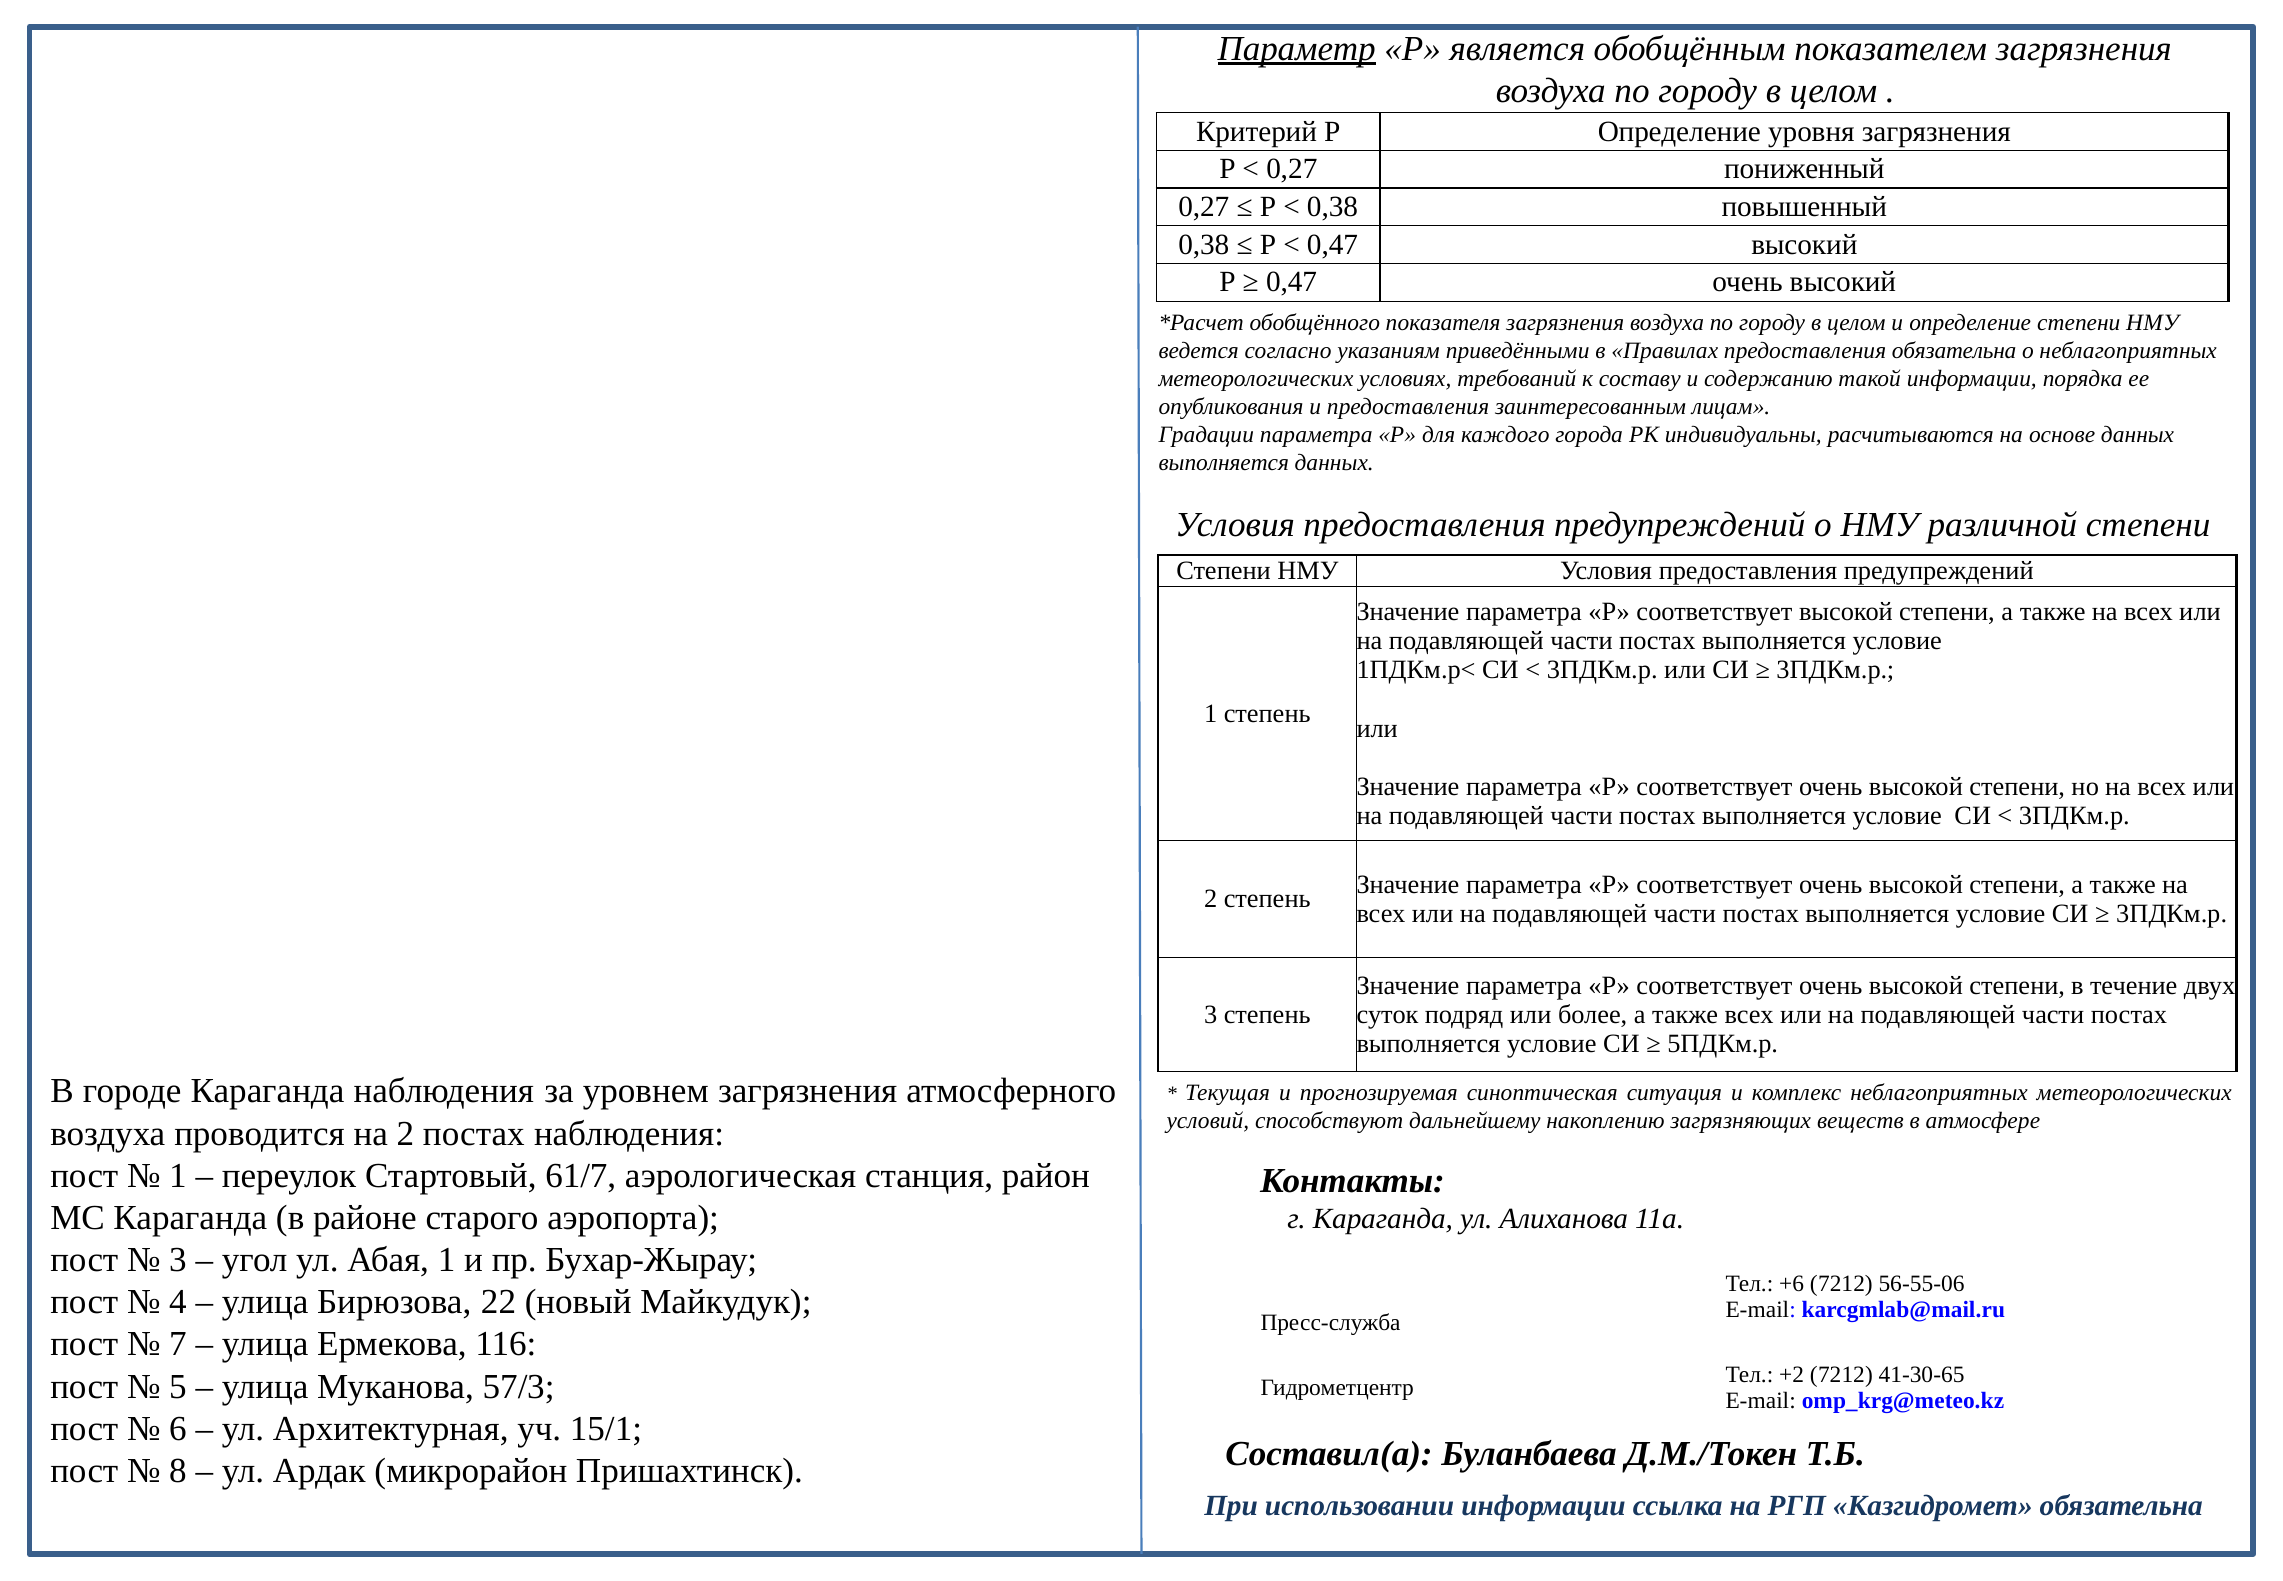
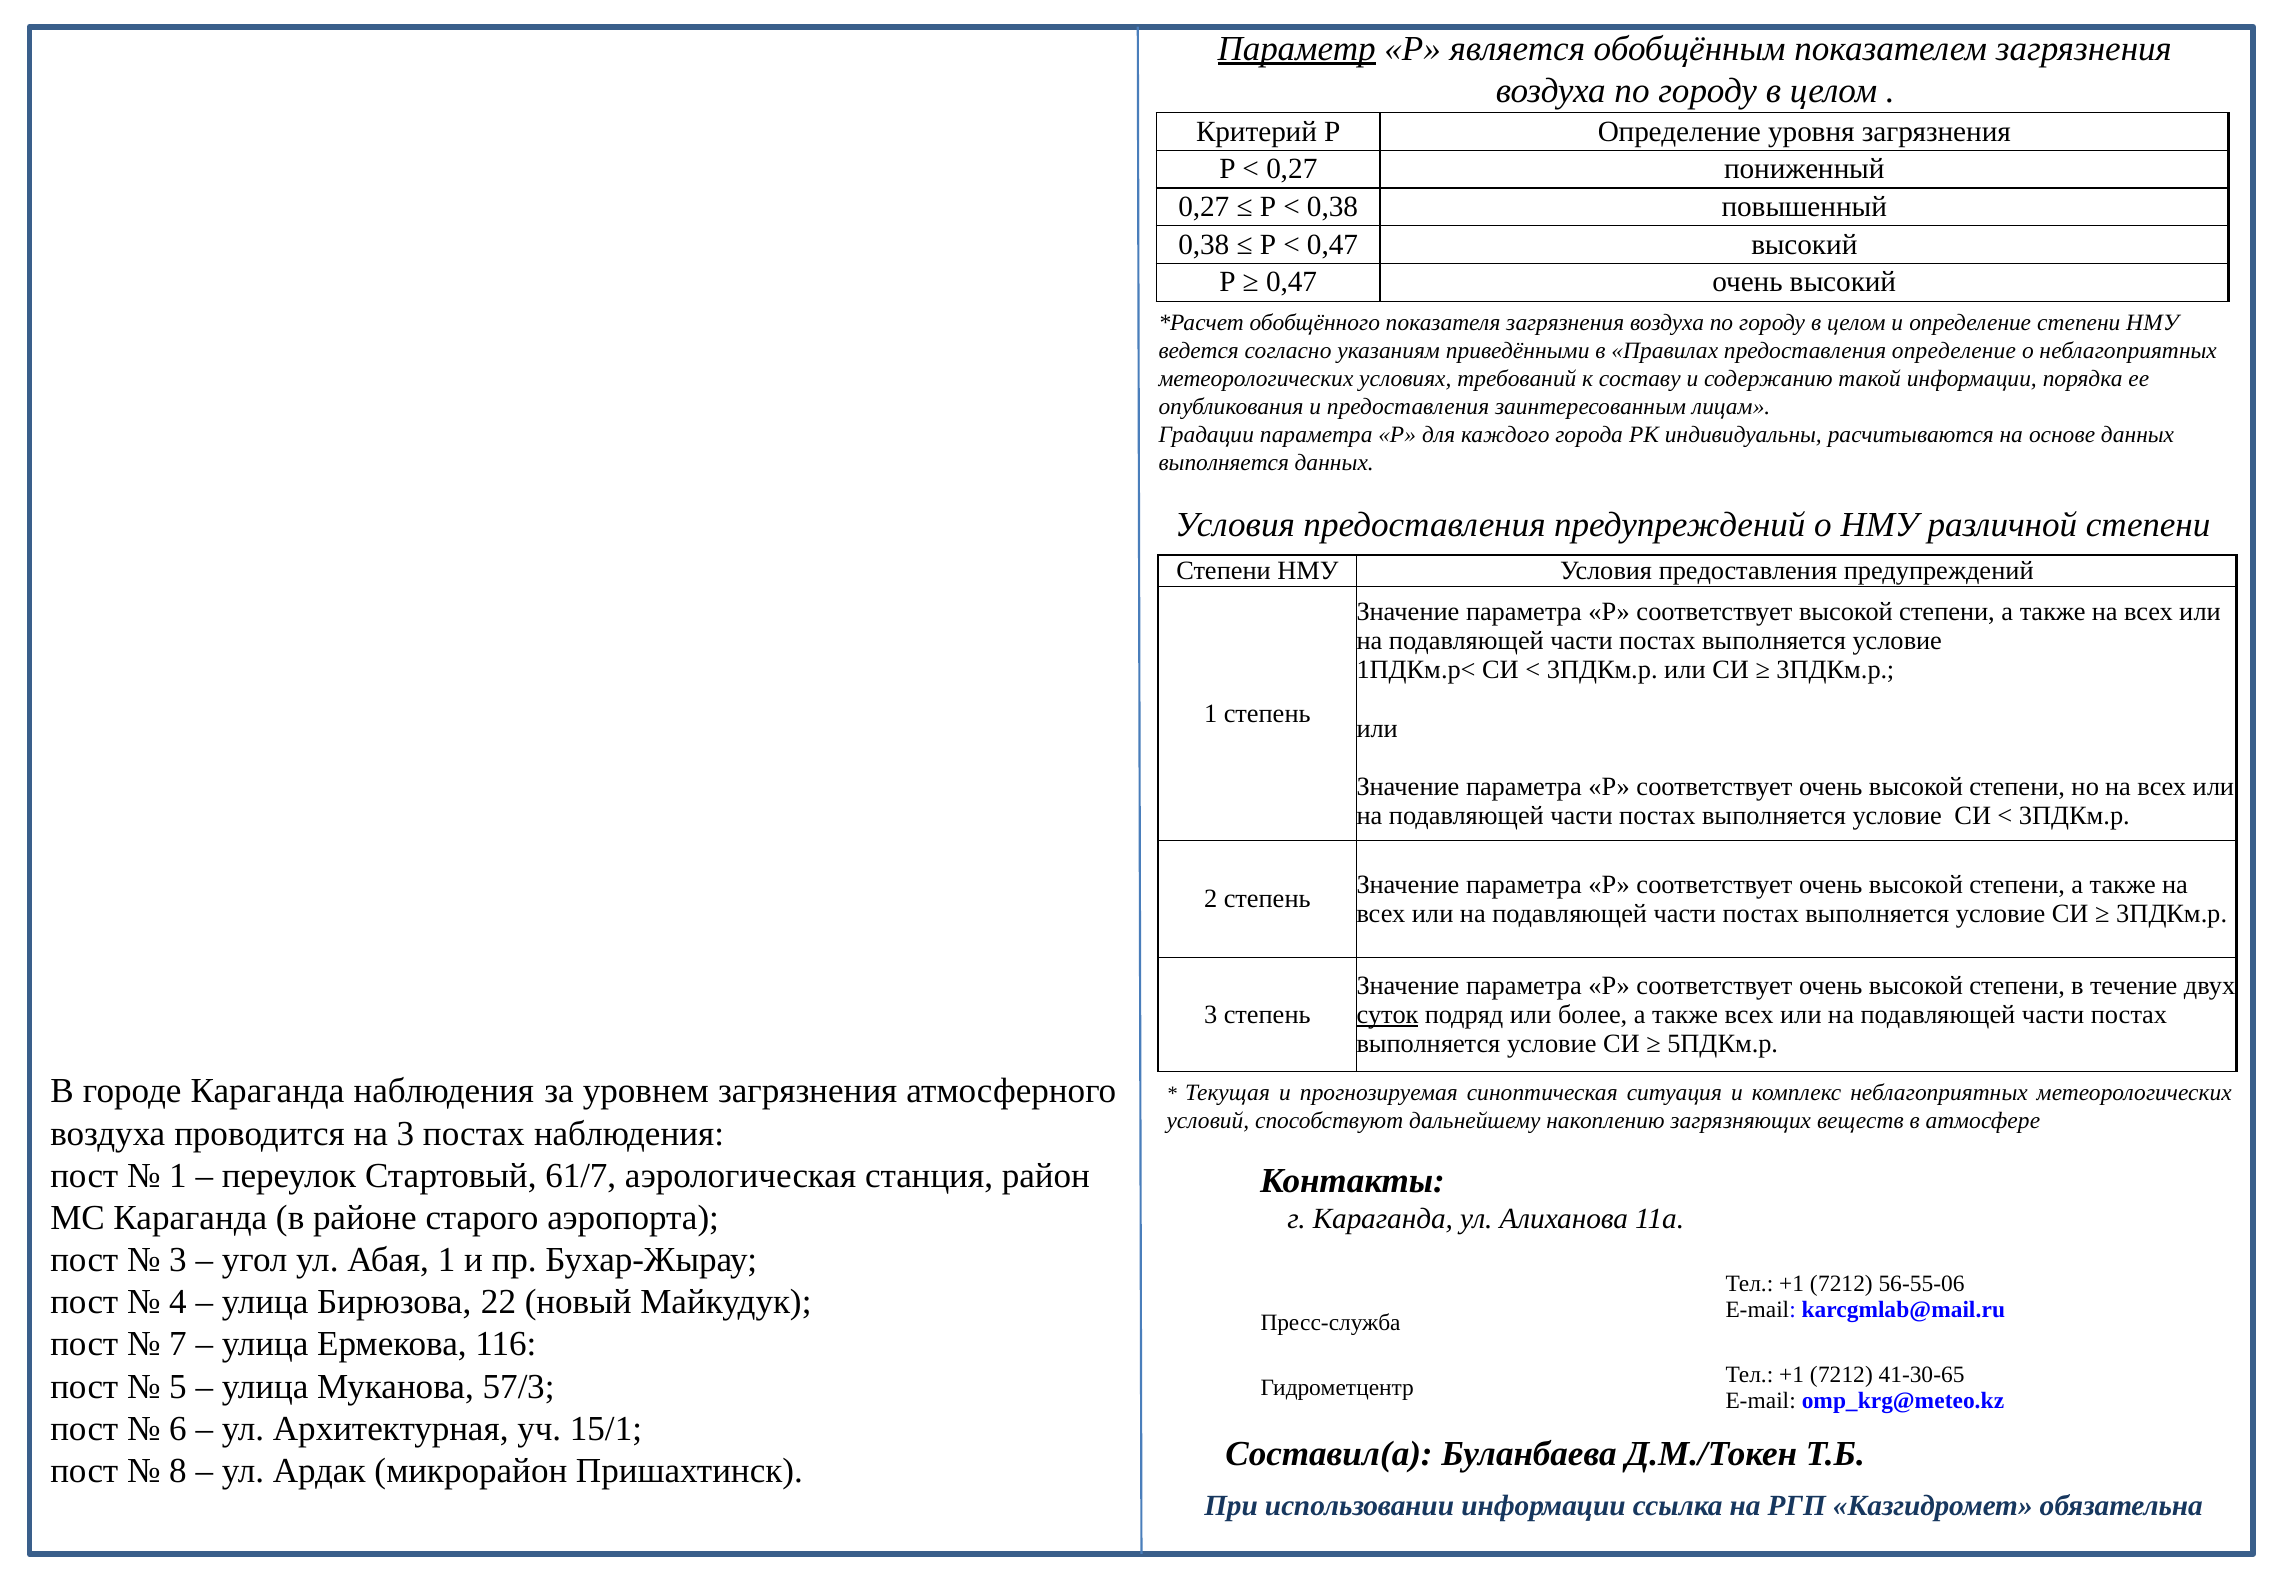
предоставления обязательна: обязательна -> определение (1954, 351)
суток underline: none -> present (1388, 1014)
на 2: 2 -> 3 (405, 1133)
+6: +6 -> +1 (1792, 1283)
+2: +2 -> +1 (1792, 1375)
